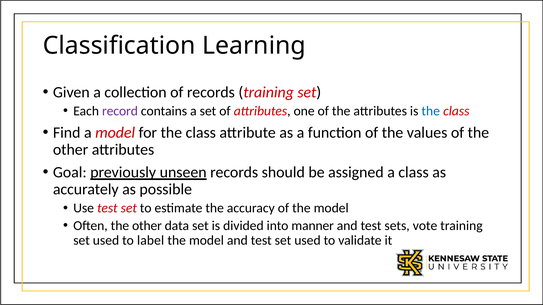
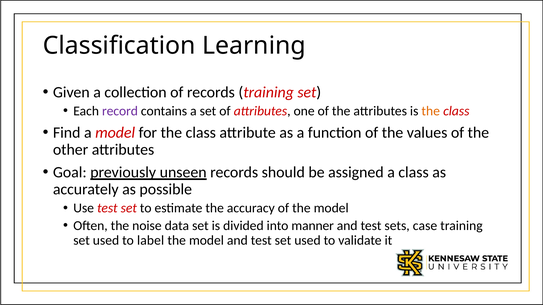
the colour: blue -> orange (431, 111)
Often the other: other -> noise (147, 226)
vote: vote -> case (425, 226)
